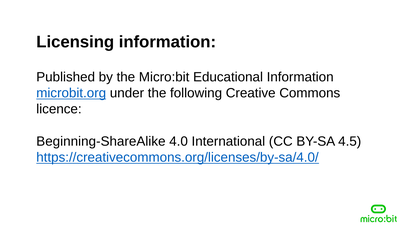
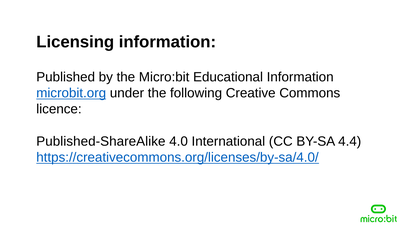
Beginning-ShareAlike: Beginning-ShareAlike -> Published-ShareAlike (101, 141)
4.5: 4.5 -> 4.4 (350, 141)
